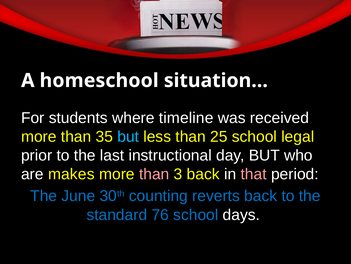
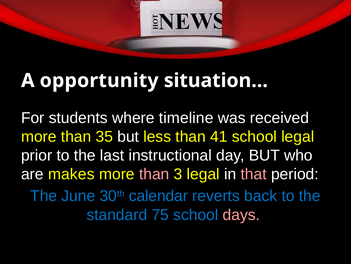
homeschool: homeschool -> opportunity (99, 80)
but colour: light blue -> white (128, 136)
25: 25 -> 41 (219, 136)
3 back: back -> legal (203, 174)
counting: counting -> calendar (158, 196)
76: 76 -> 75 (160, 214)
days colour: white -> pink (241, 214)
